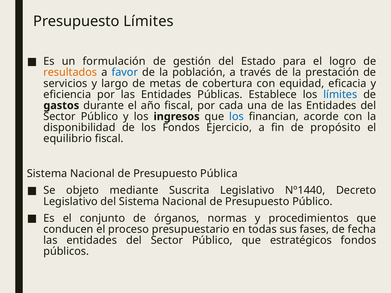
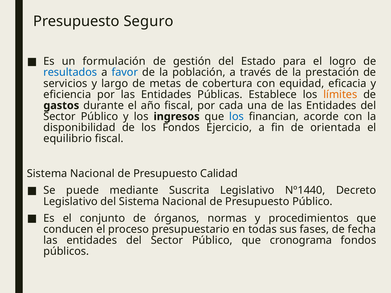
Presupuesto Límites: Límites -> Seguro (149, 21)
resultados colour: orange -> blue (70, 72)
límites colour: blue -> orange (340, 95)
propósito: propósito -> orientada (335, 128)
Pública: Pública -> Calidad (219, 174)
objeto: objeto -> puede (83, 191)
estratégicos: estratégicos -> cronograma (301, 241)
